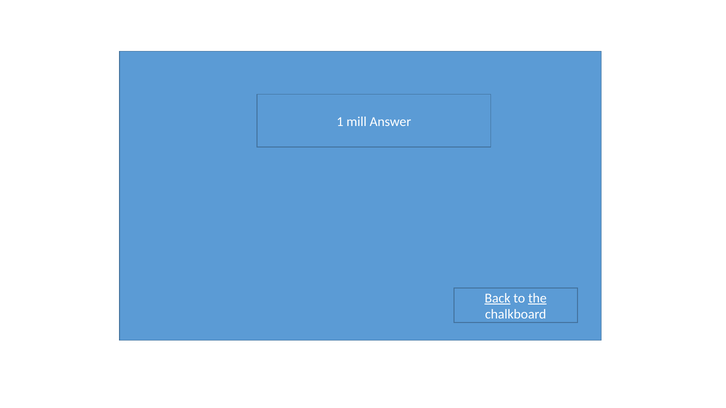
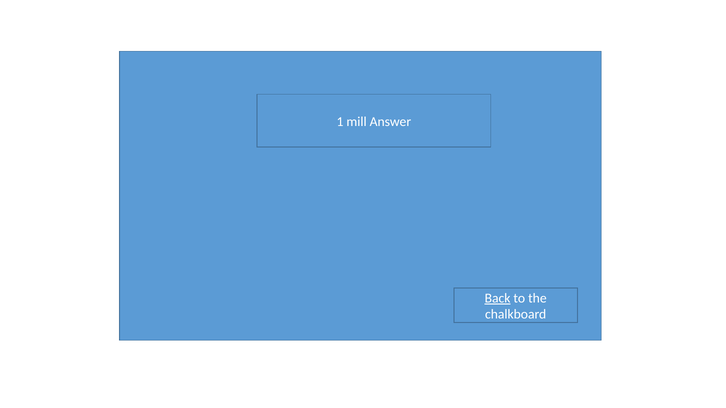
the underline: present -> none (537, 298)
